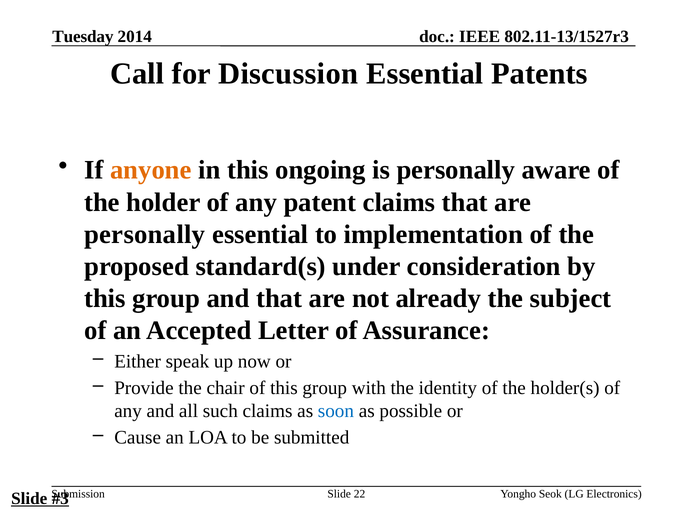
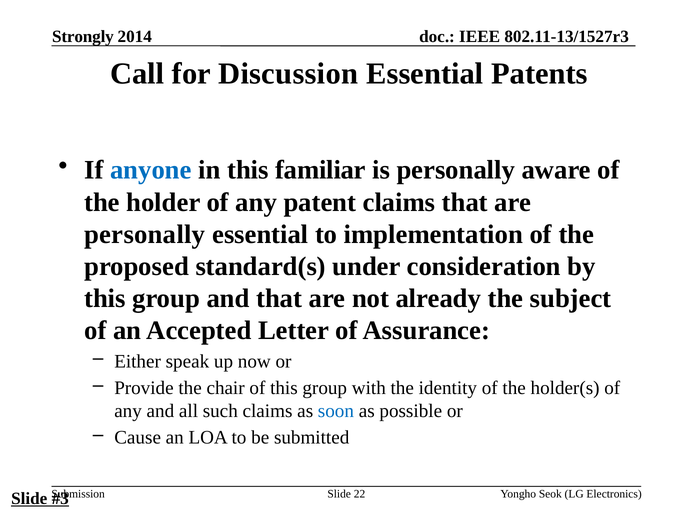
Tuesday: Tuesday -> Strongly (83, 37)
anyone colour: orange -> blue (151, 170)
ongoing: ongoing -> familiar (320, 170)
